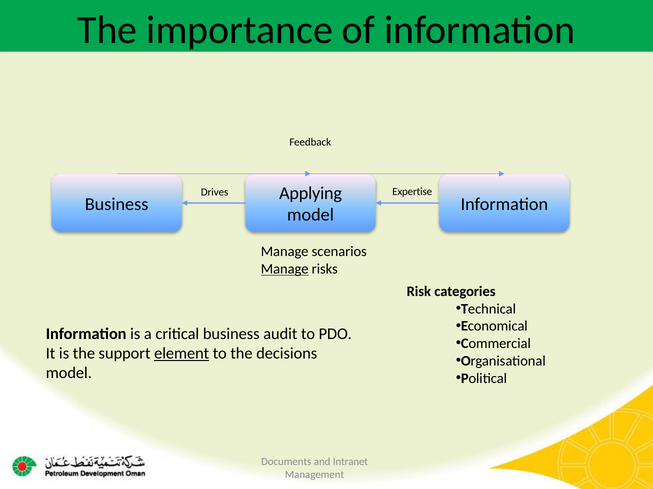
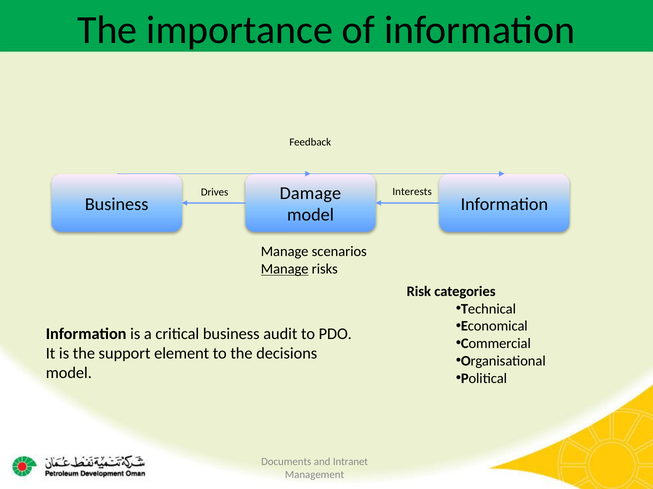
Applying: Applying -> Damage (310, 194)
Expertise: Expertise -> Interests (412, 192)
element underline: present -> none (182, 354)
